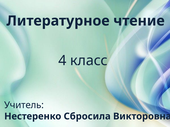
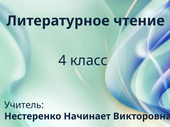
Сбросила: Сбросила -> Начинает (87, 117)
